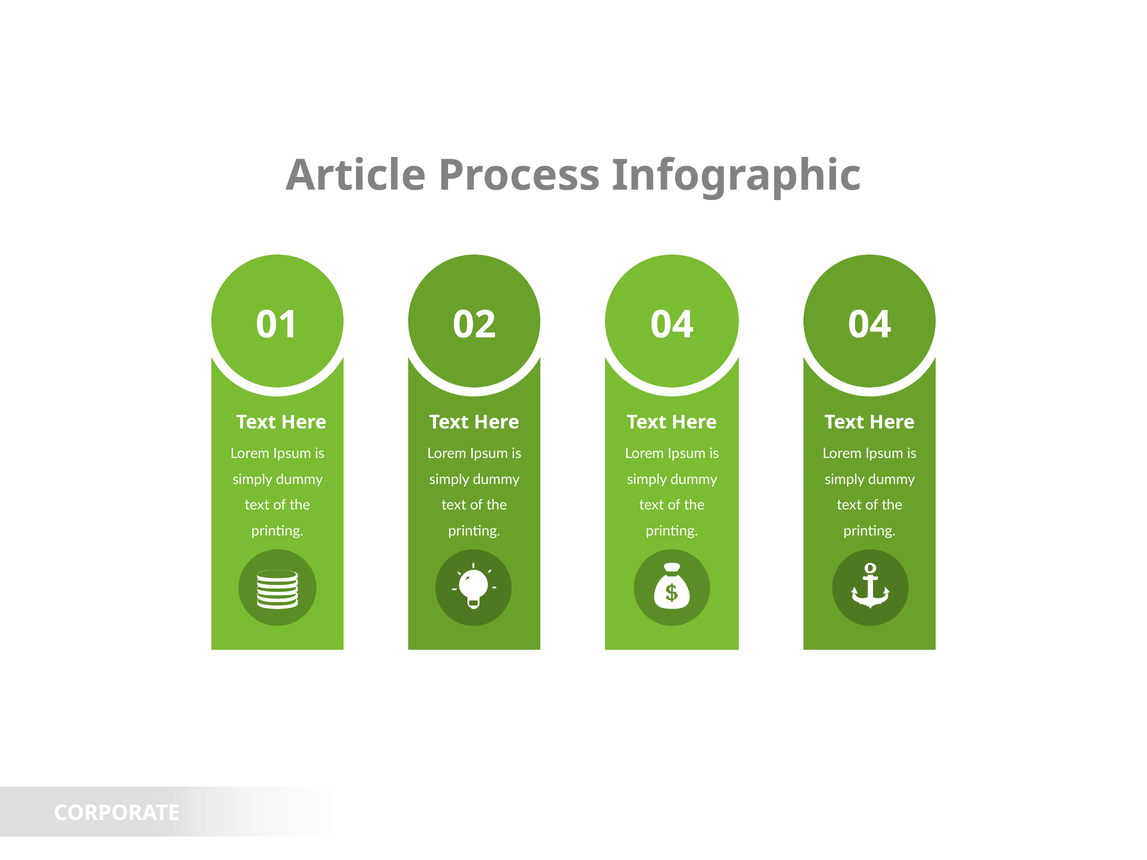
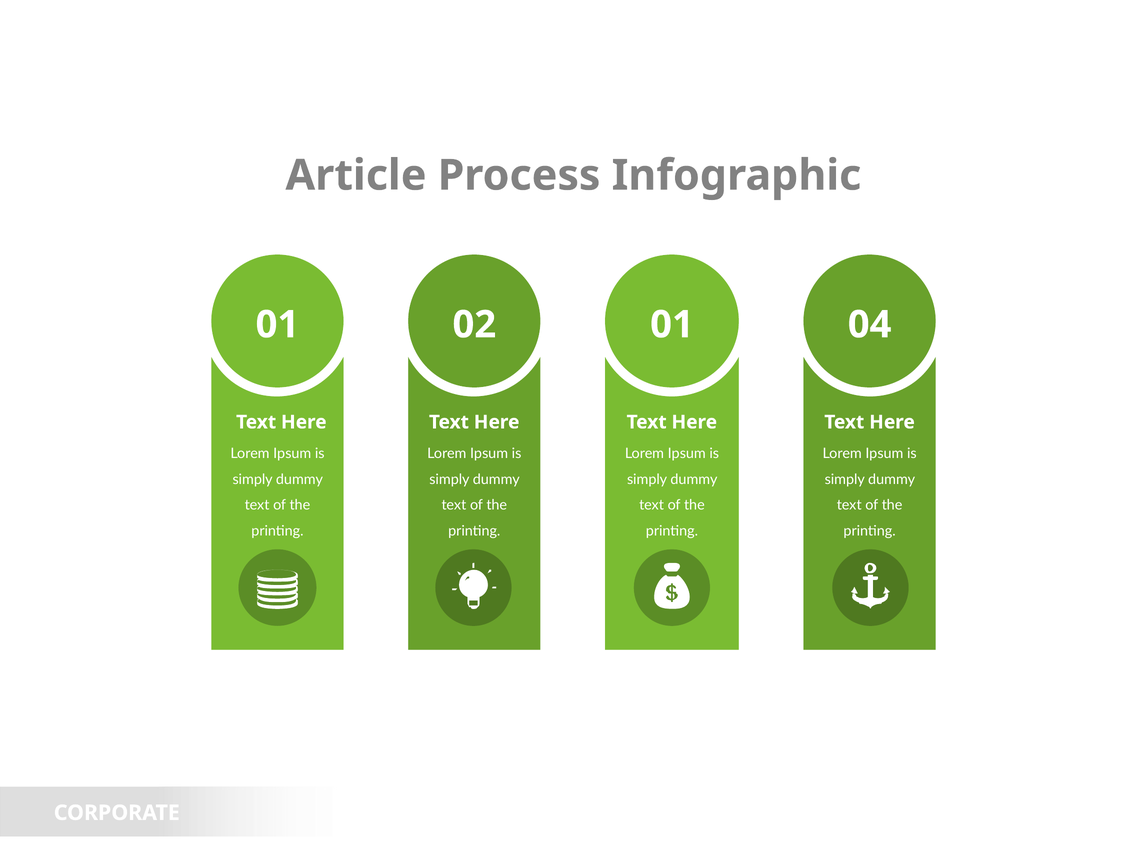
02 04: 04 -> 01 (672, 325)
